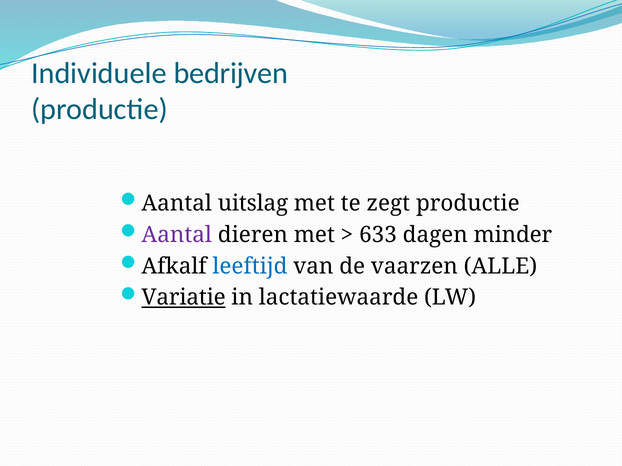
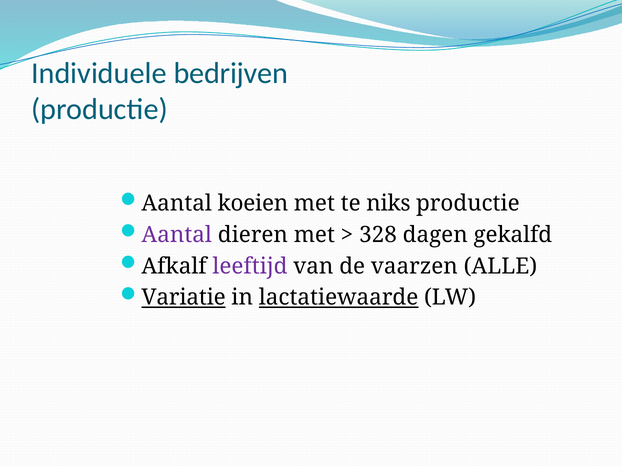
uitslag: uitslag -> koeien (253, 204)
zegt: zegt -> niks (388, 204)
633: 633 -> 328 (378, 235)
minder: minder -> gekalfd (513, 235)
leeftijd colour: blue -> purple (250, 266)
lactatiewaarde underline: none -> present (339, 298)
